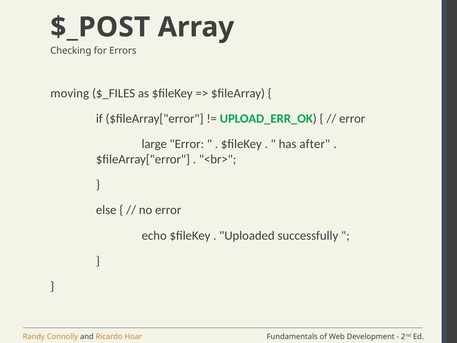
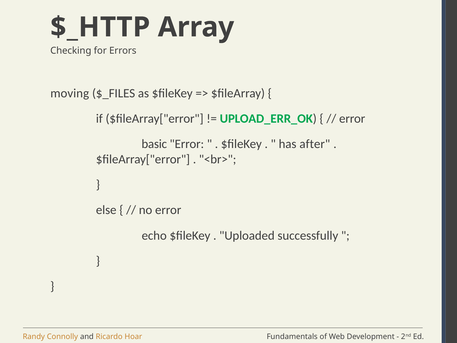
$_POST: $_POST -> $_HTTP (100, 27)
large: large -> basic (154, 144)
